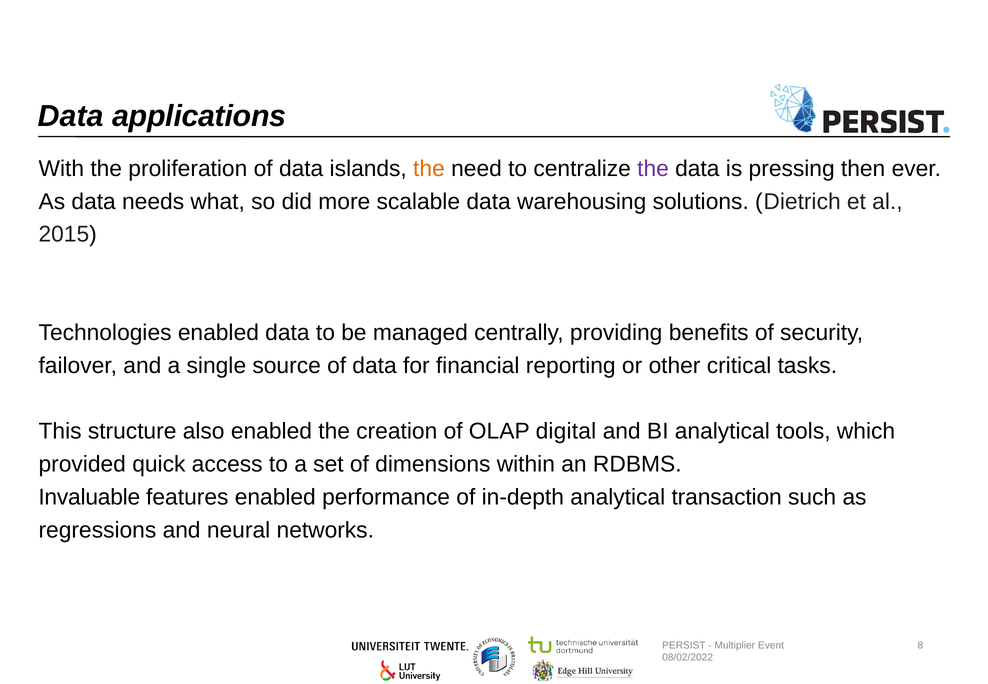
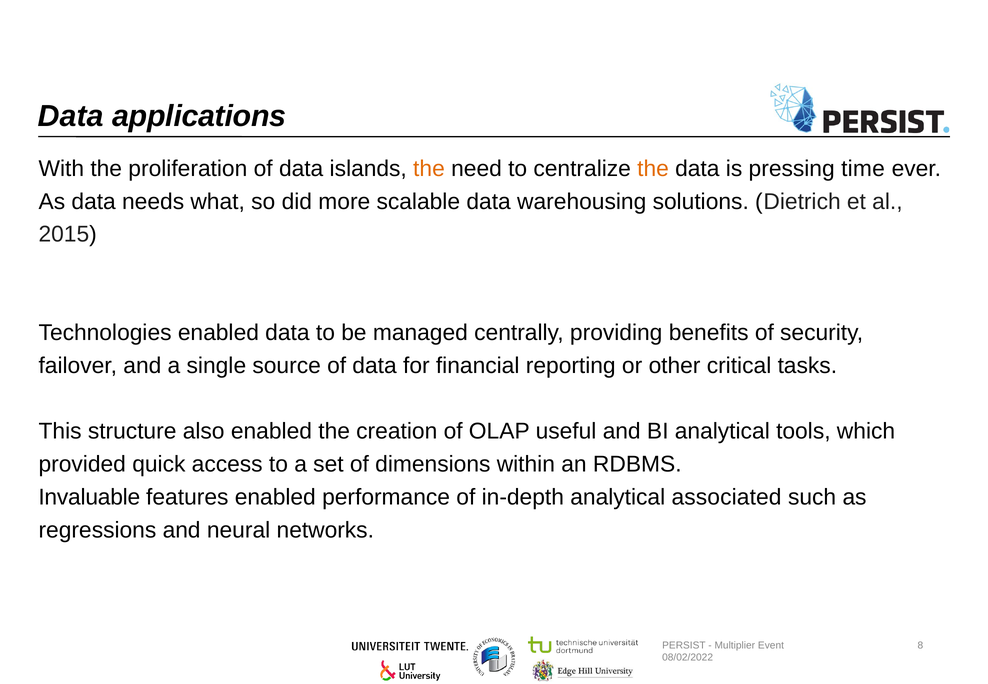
the colour: purple -> orange (653, 169)
then: then -> time (863, 169)
digital: digital -> useful (566, 431)
transaction: transaction -> associated (727, 497)
